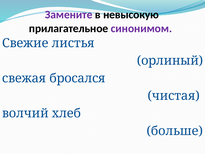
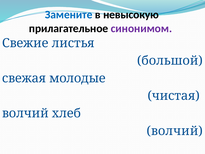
Замените colour: purple -> blue (69, 15)
орлиный: орлиный -> большой (170, 61)
бросался: бросался -> молодые (77, 78)
больше: больше -> волчий (175, 131)
